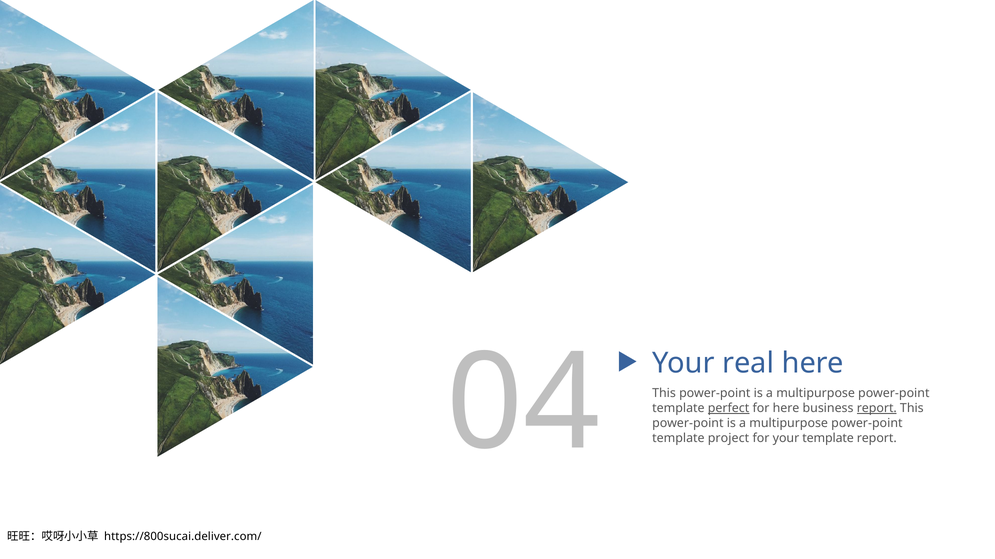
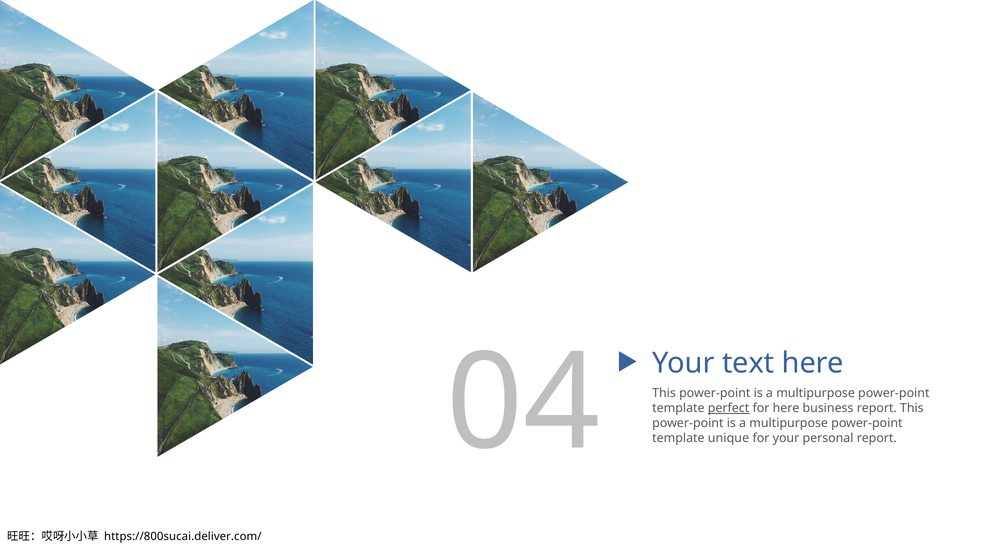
real: real -> text (748, 364)
report underline: present -> none (877, 409)
project: project -> unique (728, 439)
your template: template -> personal (828, 439)
